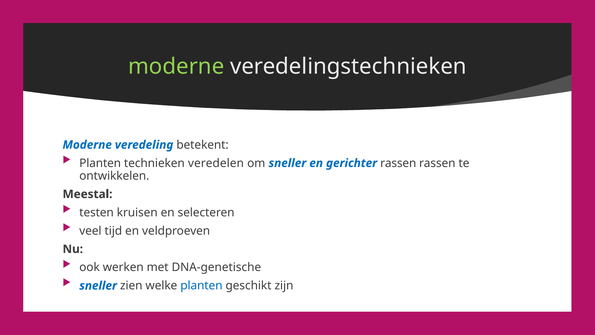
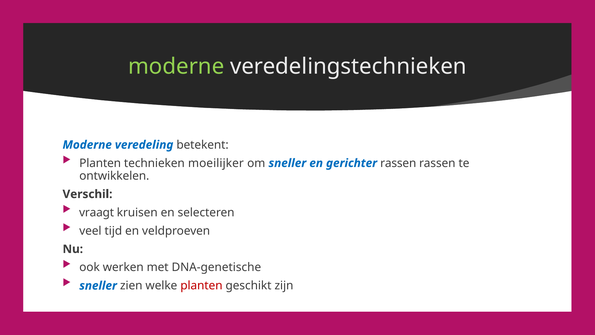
veredelen: veredelen -> moeilijker (216, 163)
Meestal: Meestal -> Verschil (87, 194)
testen: testen -> vraagt (97, 212)
planten colour: blue -> red (201, 285)
